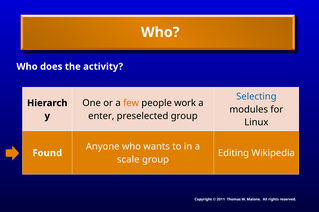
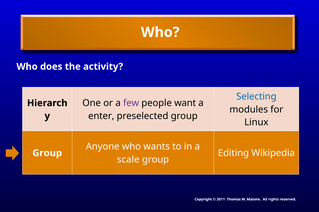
few colour: orange -> purple (131, 103)
work: work -> want (185, 103)
Found: Found -> Group (47, 154)
